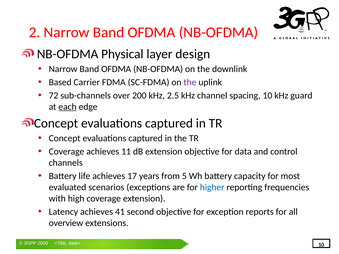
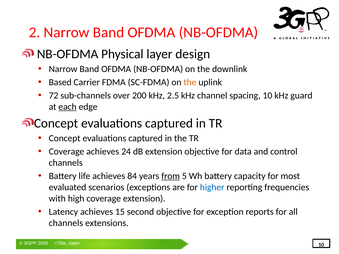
the colour: purple -> orange (190, 82)
11: 11 -> 24 (126, 152)
17: 17 -> 84 (132, 176)
from underline: none -> present (171, 176)
41: 41 -> 15 (120, 212)
overview: overview -> channels (66, 223)
